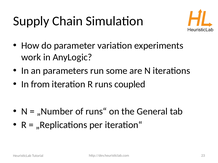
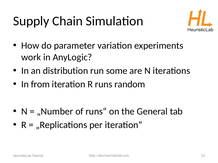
parameters: parameters -> distribution (66, 71)
coupled: coupled -> random (130, 85)
